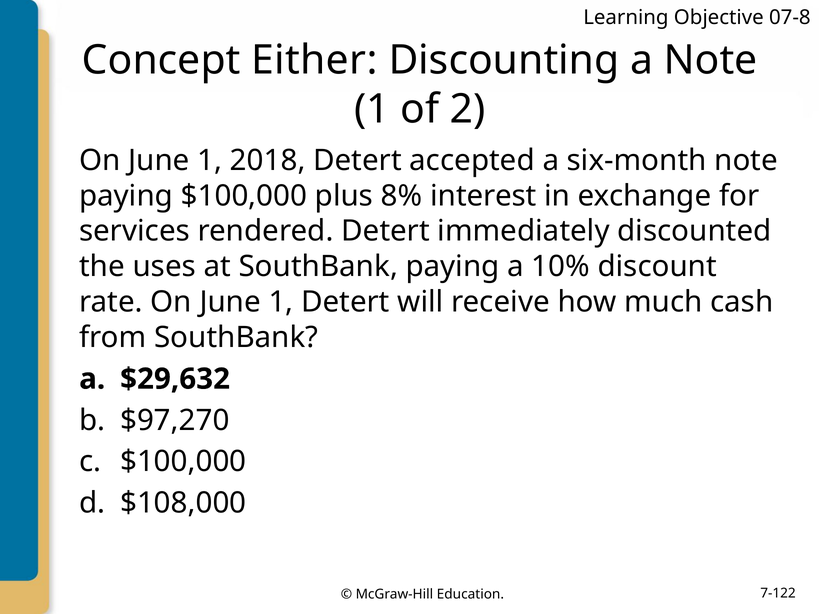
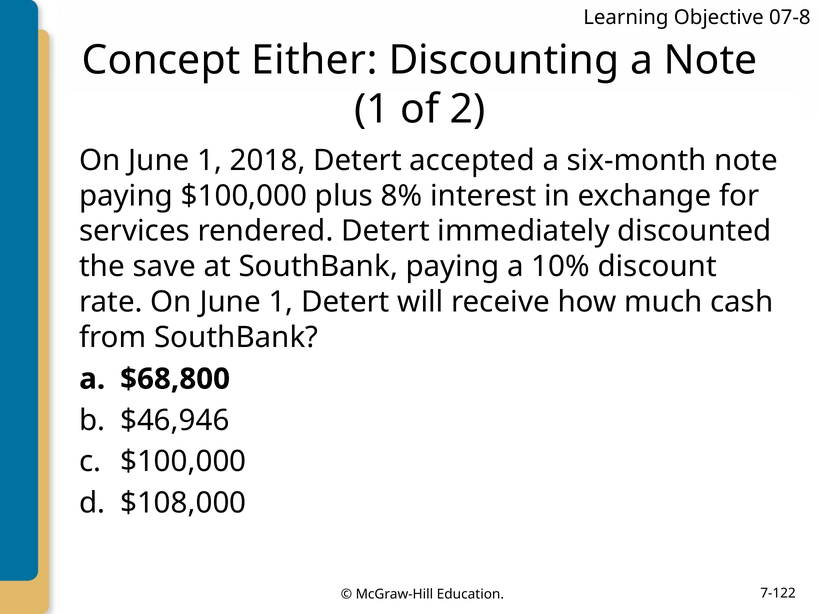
uses: uses -> save (164, 267)
$29,632: $29,632 -> $68,800 (175, 379)
$97,270: $97,270 -> $46,946 (175, 420)
